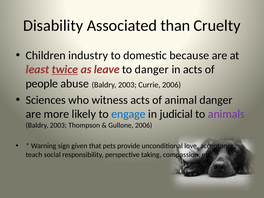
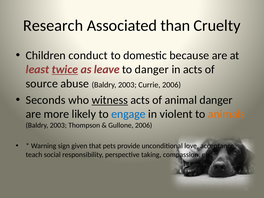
Disability: Disability -> Research (53, 26)
industry: industry -> conduct (88, 55)
people: people -> source (42, 84)
Sciences: Sciences -> Seconds (46, 100)
witness underline: none -> present (110, 100)
judicial: judicial -> violent (176, 114)
animals colour: purple -> orange (226, 114)
